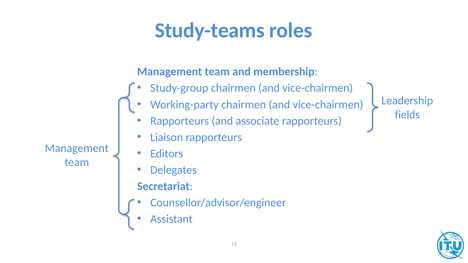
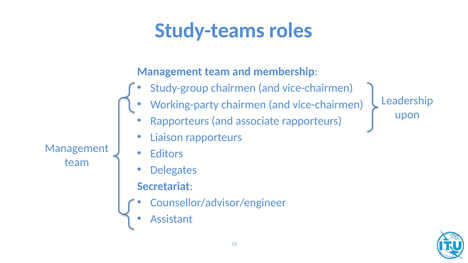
fields: fields -> upon (407, 115)
